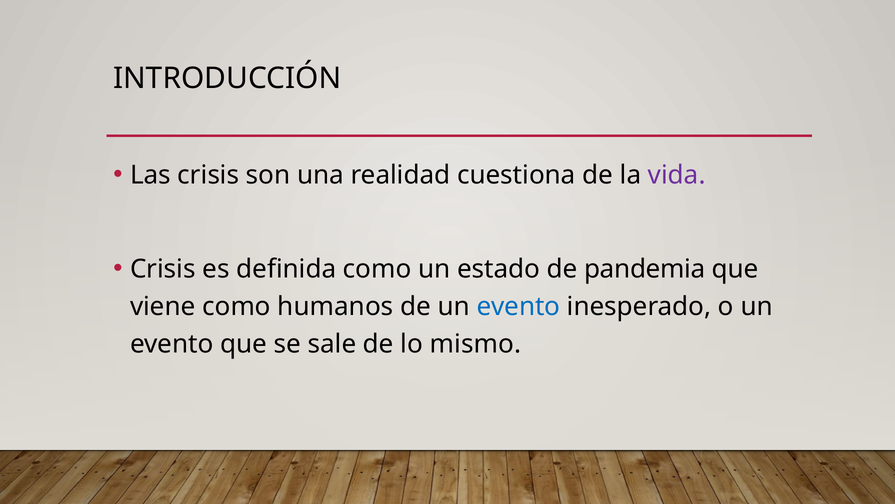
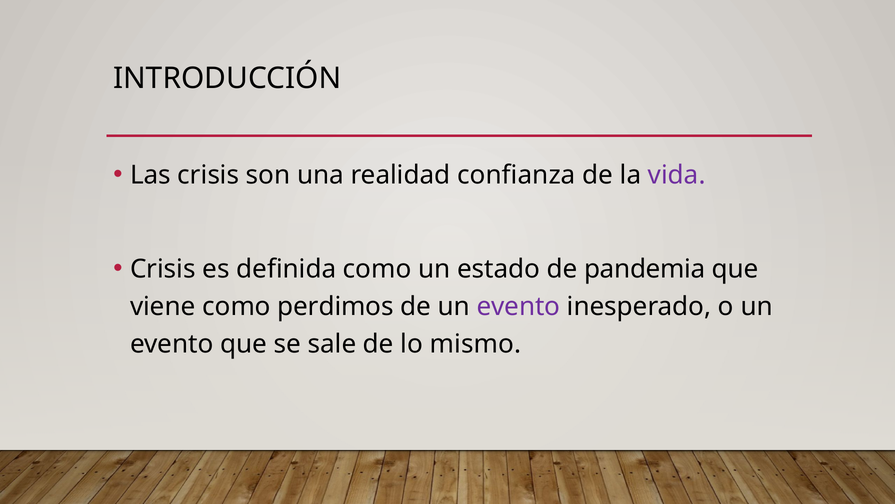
cuestiona: cuestiona -> confianza (516, 175)
humanos: humanos -> perdimos (336, 306)
evento colour: blue -> purple (518, 306)
